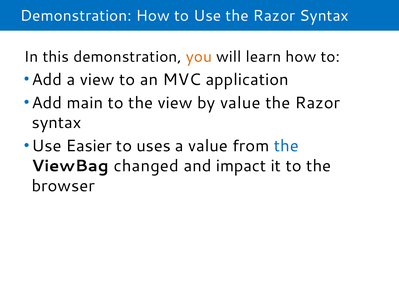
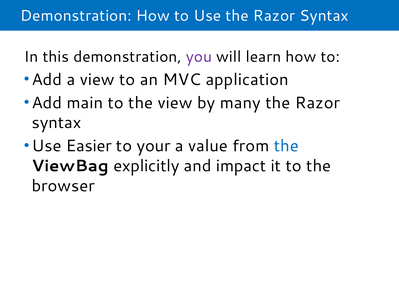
you colour: orange -> purple (199, 57)
by value: value -> many (240, 103)
uses: uses -> your (154, 146)
changed: changed -> explicitly (146, 166)
